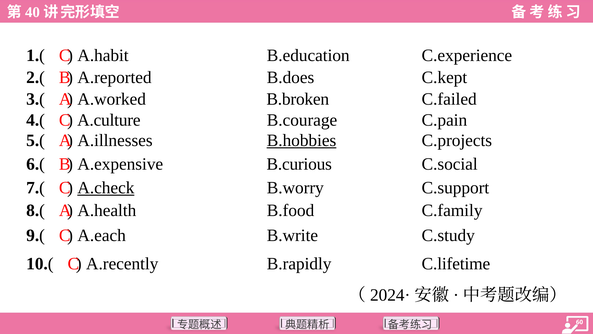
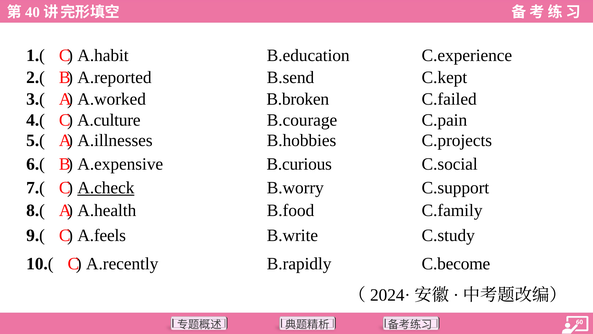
B.does: B.does -> B.send (291, 77)
B.hobbies underline: present -> none (302, 140)
A.each: A.each -> A.feels (102, 235)
C.lifetime: C.lifetime -> C.become (456, 263)
